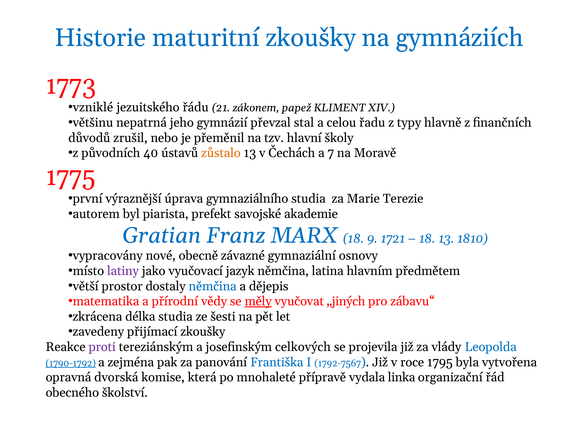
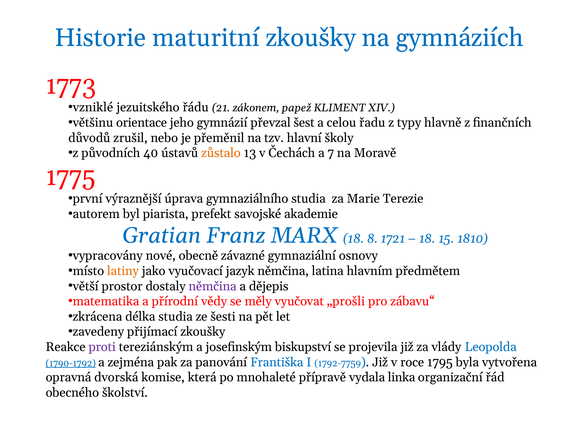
nepatrná: nepatrná -> orientace (142, 122)
stal: stal -> šest (304, 122)
9: 9 -> 8 (372, 238)
18 13: 13 -> 15 (446, 238)
latiny colour: purple -> orange (123, 271)
němčina colour: blue -> purple (213, 286)
měly underline: present -> none (258, 301)
„jiných: „jiných -> „prošli (346, 301)
celkových: celkových -> biskupství (303, 347)
1792-7567: 1792-7567 -> 1792-7759 (338, 363)
